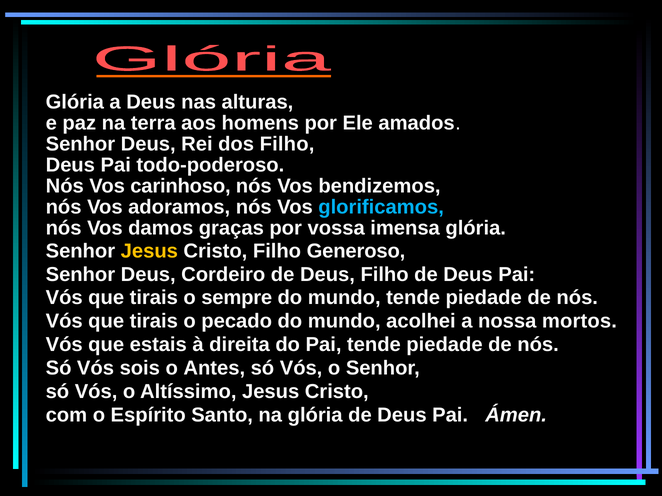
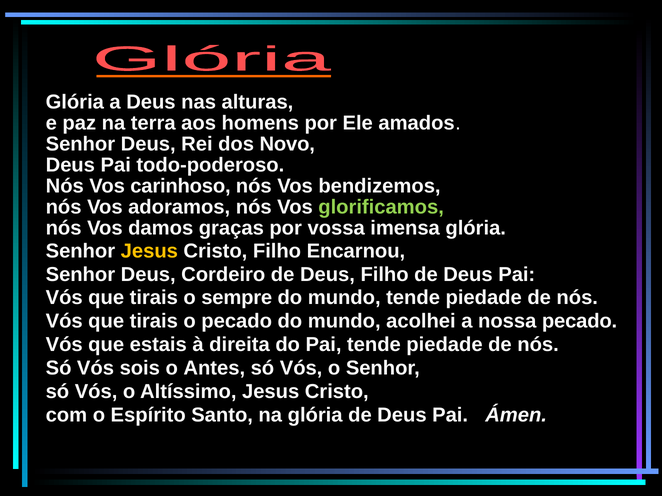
dos Filho: Filho -> Novo (287, 144)
glorificamos colour: light blue -> light green (381, 207)
Generoso: Generoso -> Encarnou (356, 251)
nossa mortos: mortos -> pecado (580, 322)
